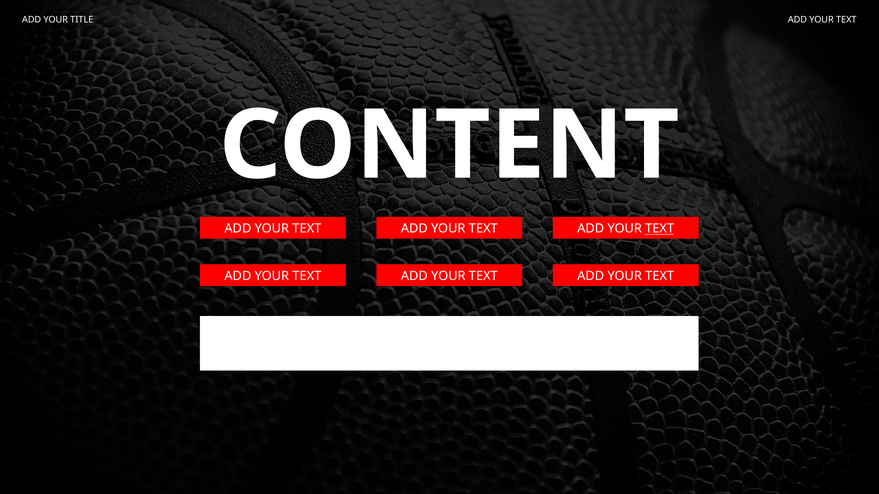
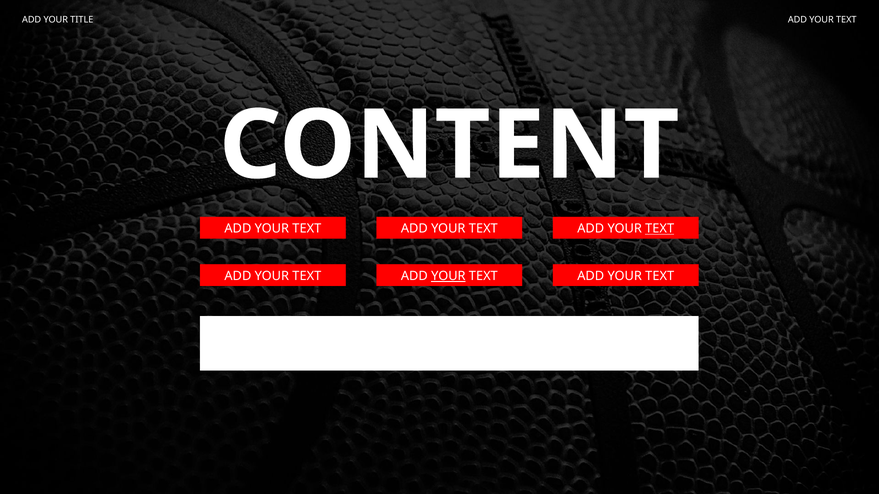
YOUR underline: none -> present (448, 276)
